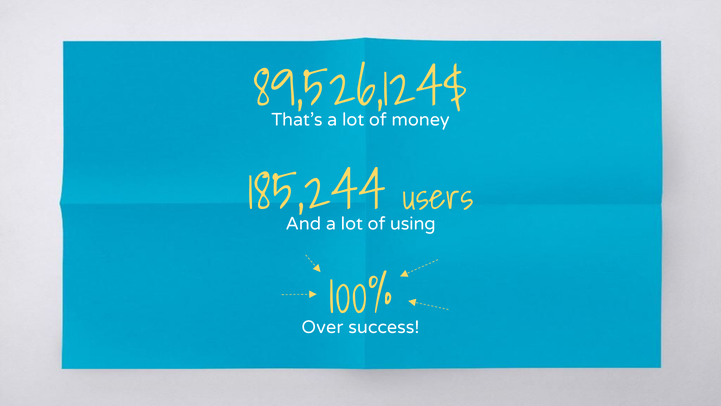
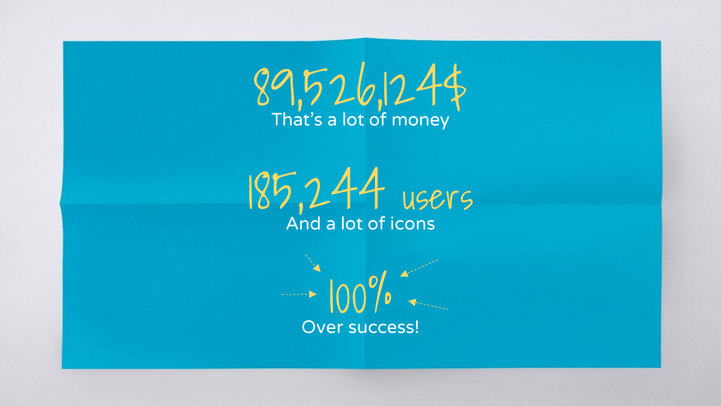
using: using -> icons (413, 223)
